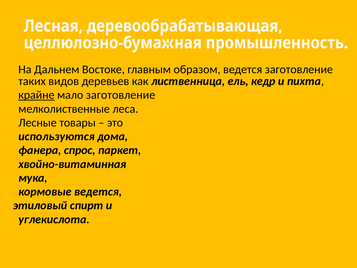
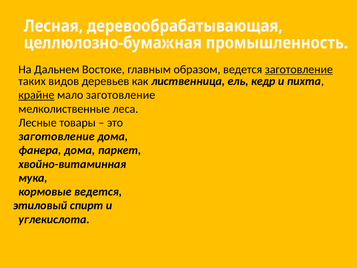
заготовление underline: none -> present (299, 69)
используются: используются -> заготовление (56, 136)
фанера спрос: спрос -> дома (80, 150)
